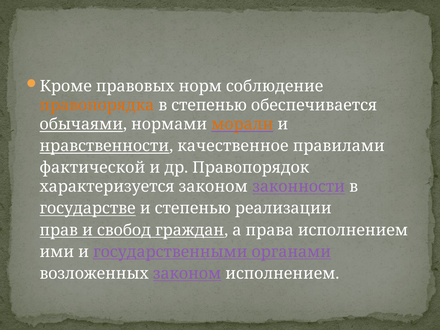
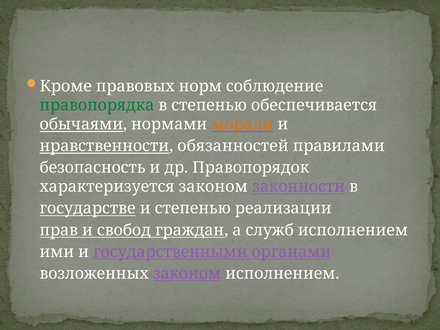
правопорядка colour: orange -> green (97, 105)
качественное: качественное -> обязанностей (233, 146)
фактической: фактической -> безопасность (92, 168)
права: права -> служб (270, 230)
